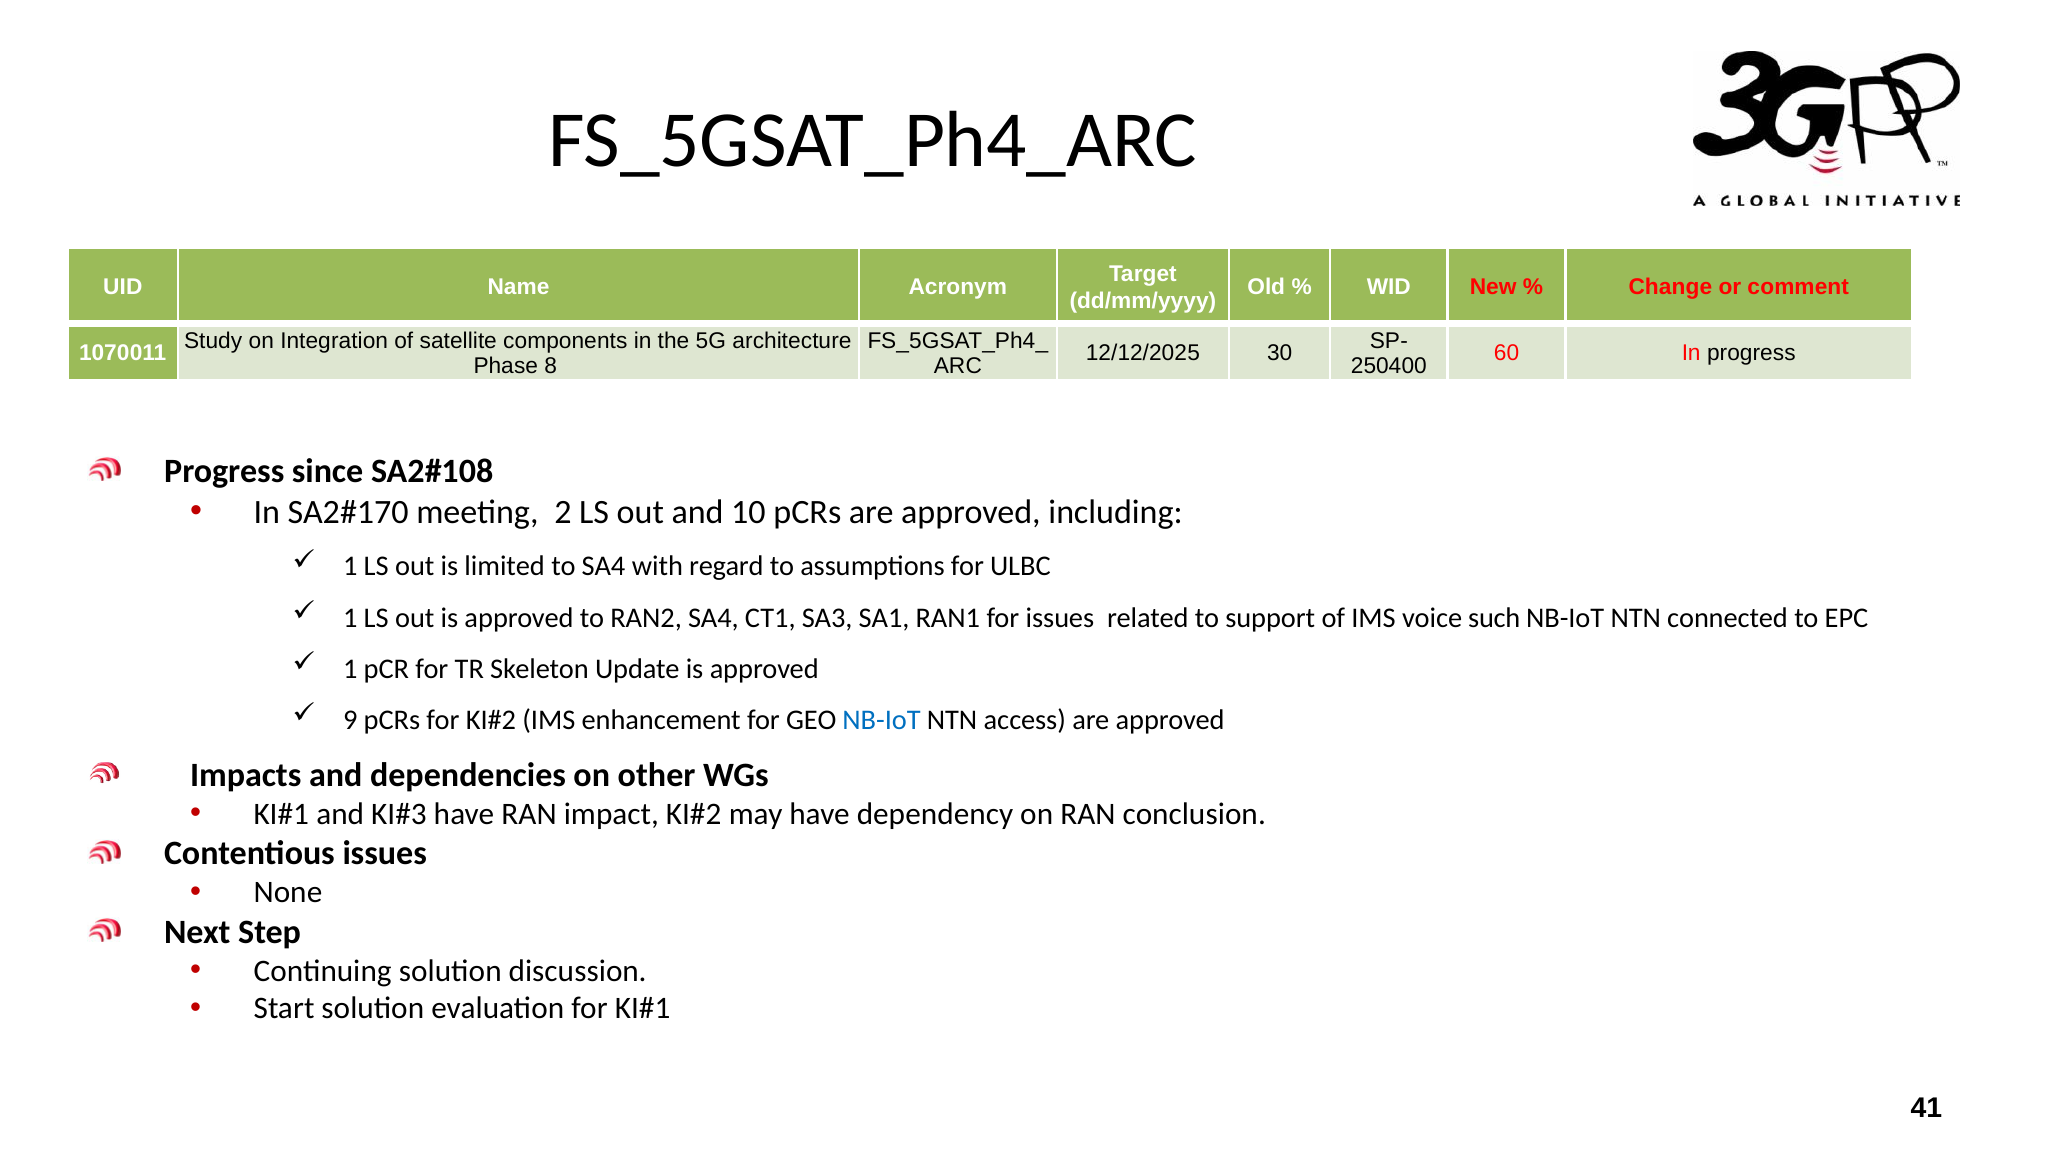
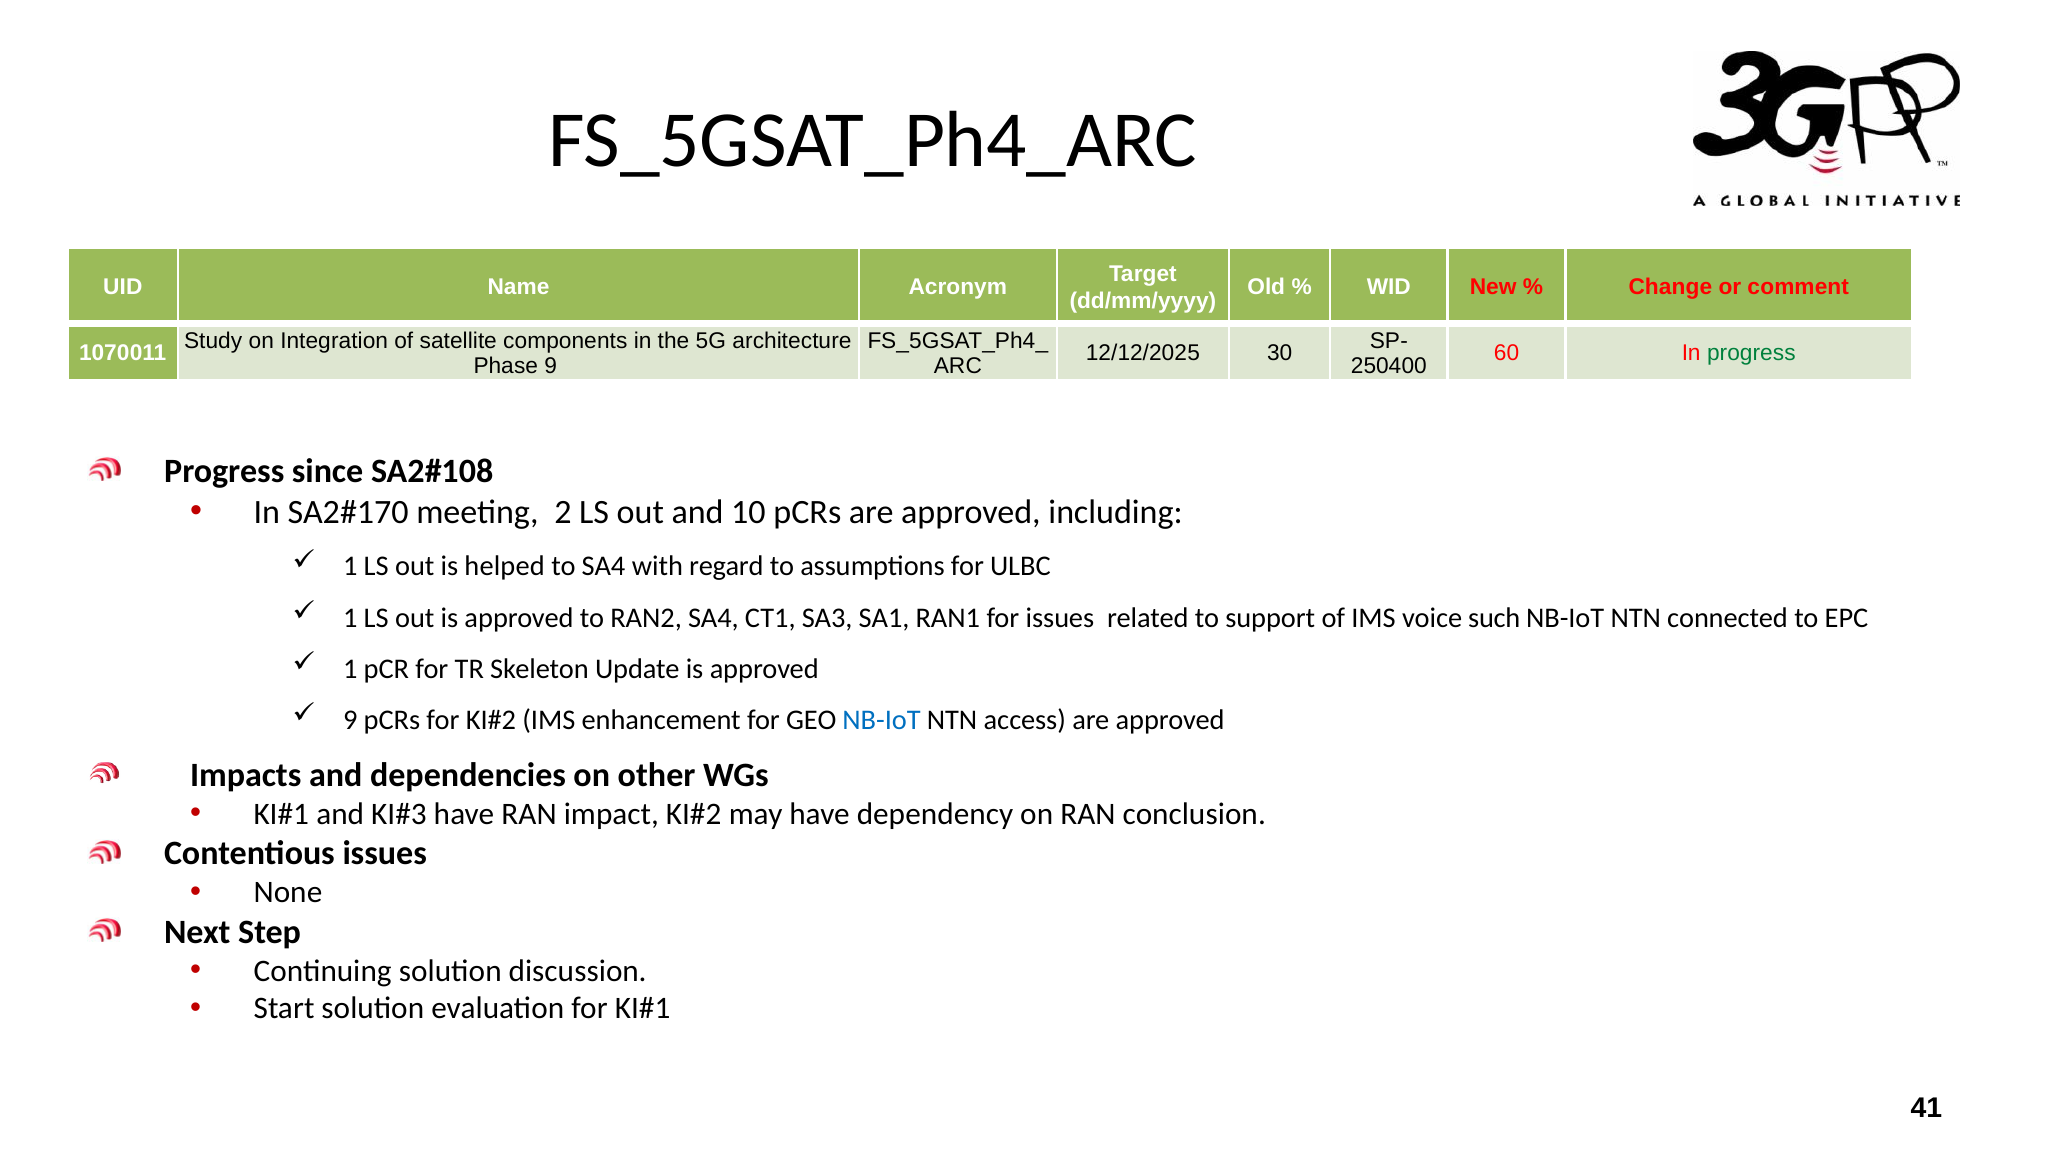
progress colour: black -> green (1751, 353)
Phase 8: 8 -> 9 (551, 366)
limited: limited -> helped (505, 566)
